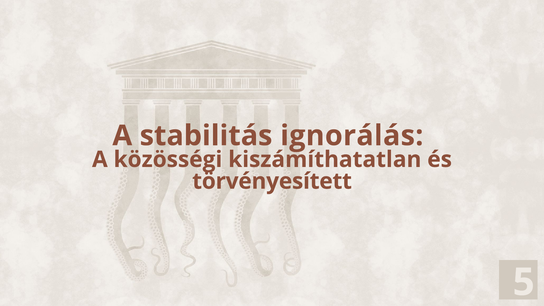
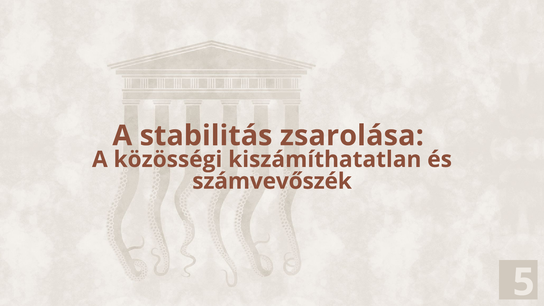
ignorálás: ignorálás -> zsarolása (352, 136)
törvényesített: törvényesített -> számvevőszék (272, 181)
